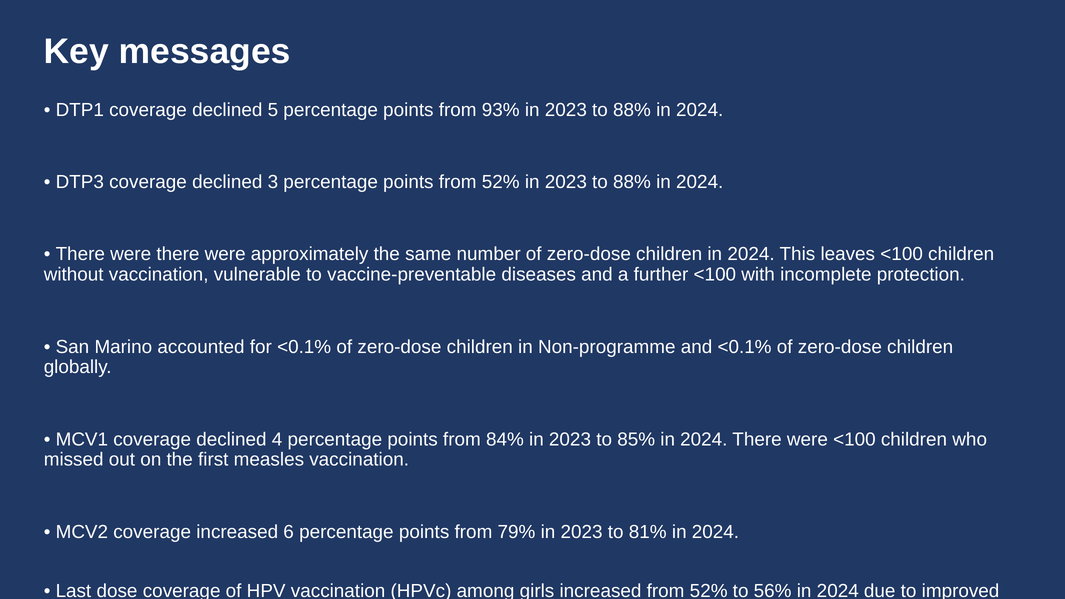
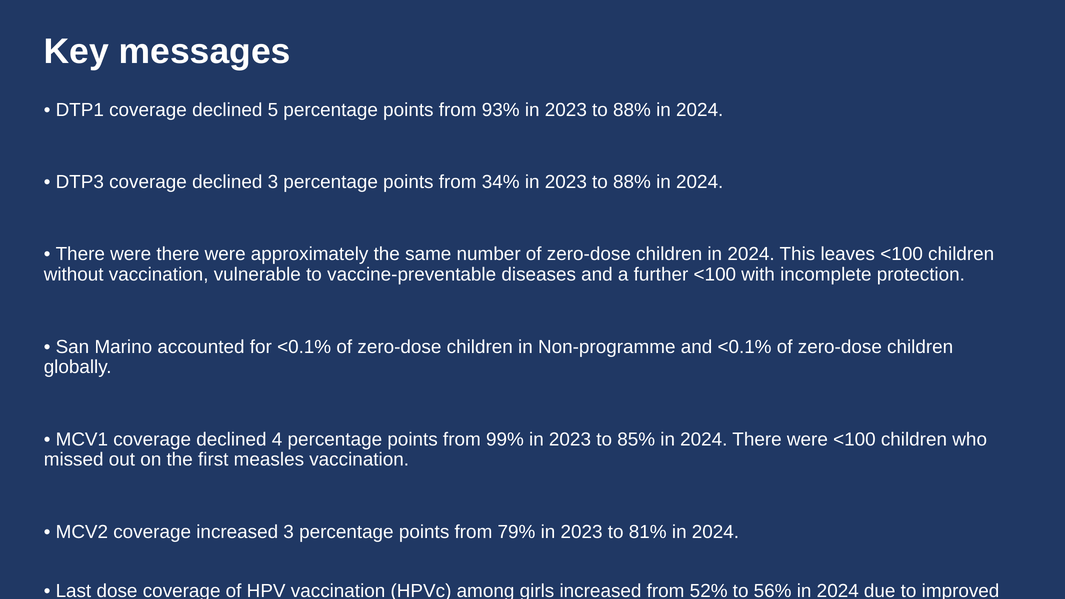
points from 52%: 52% -> 34% (501, 182)
84%: 84% -> 99% (505, 439)
increased 6: 6 -> 3 (289, 532)
